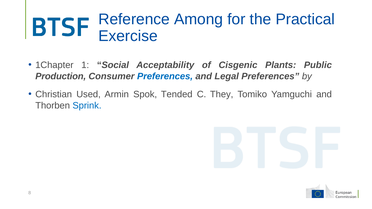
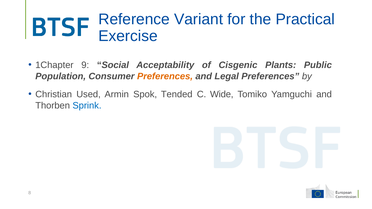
Among: Among -> Variant (199, 19)
1: 1 -> 9 (85, 65)
Production: Production -> Population (61, 76)
Preferences colour: blue -> orange (165, 76)
They: They -> Wide (222, 94)
